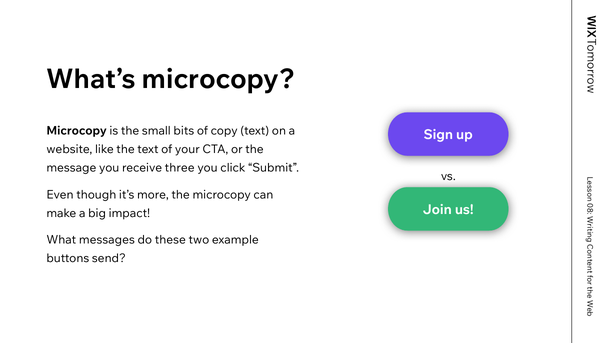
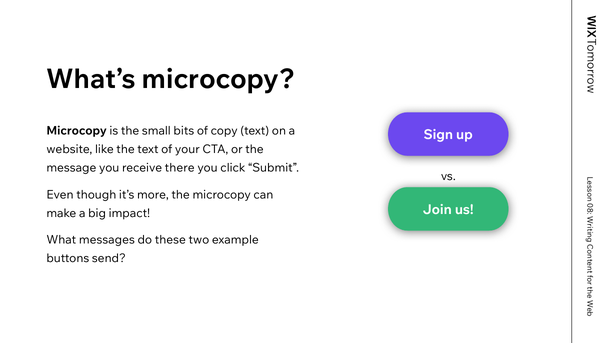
three: three -> there (180, 168)
